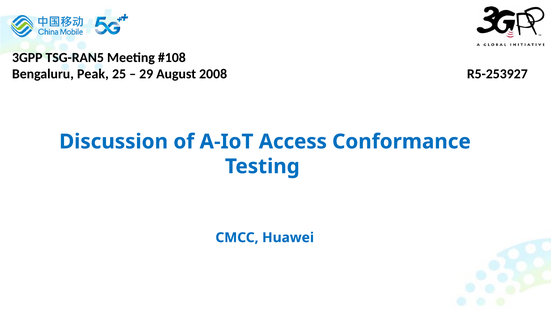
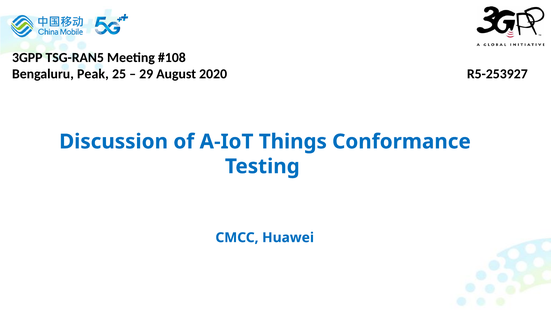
2008: 2008 -> 2020 (213, 74)
Access: Access -> Things (293, 142)
